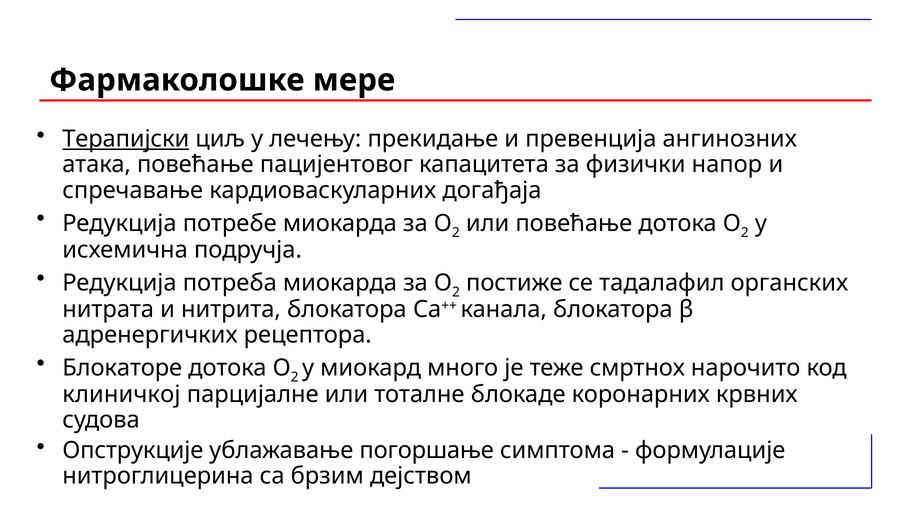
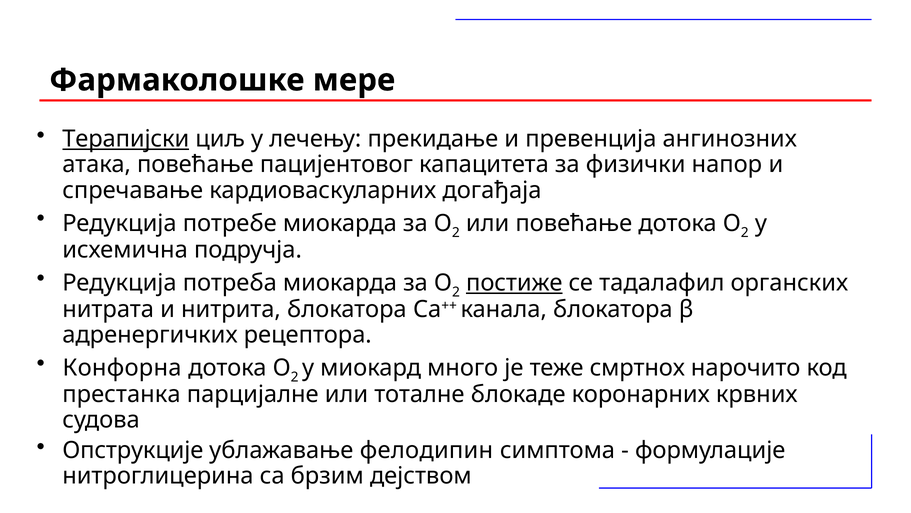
постиже underline: none -> present (514, 283)
Блокаторе: Блокаторе -> Конфорна (122, 368)
клиничкој: клиничкој -> престанка (121, 394)
погоршање: погоршање -> фелодипин (426, 450)
